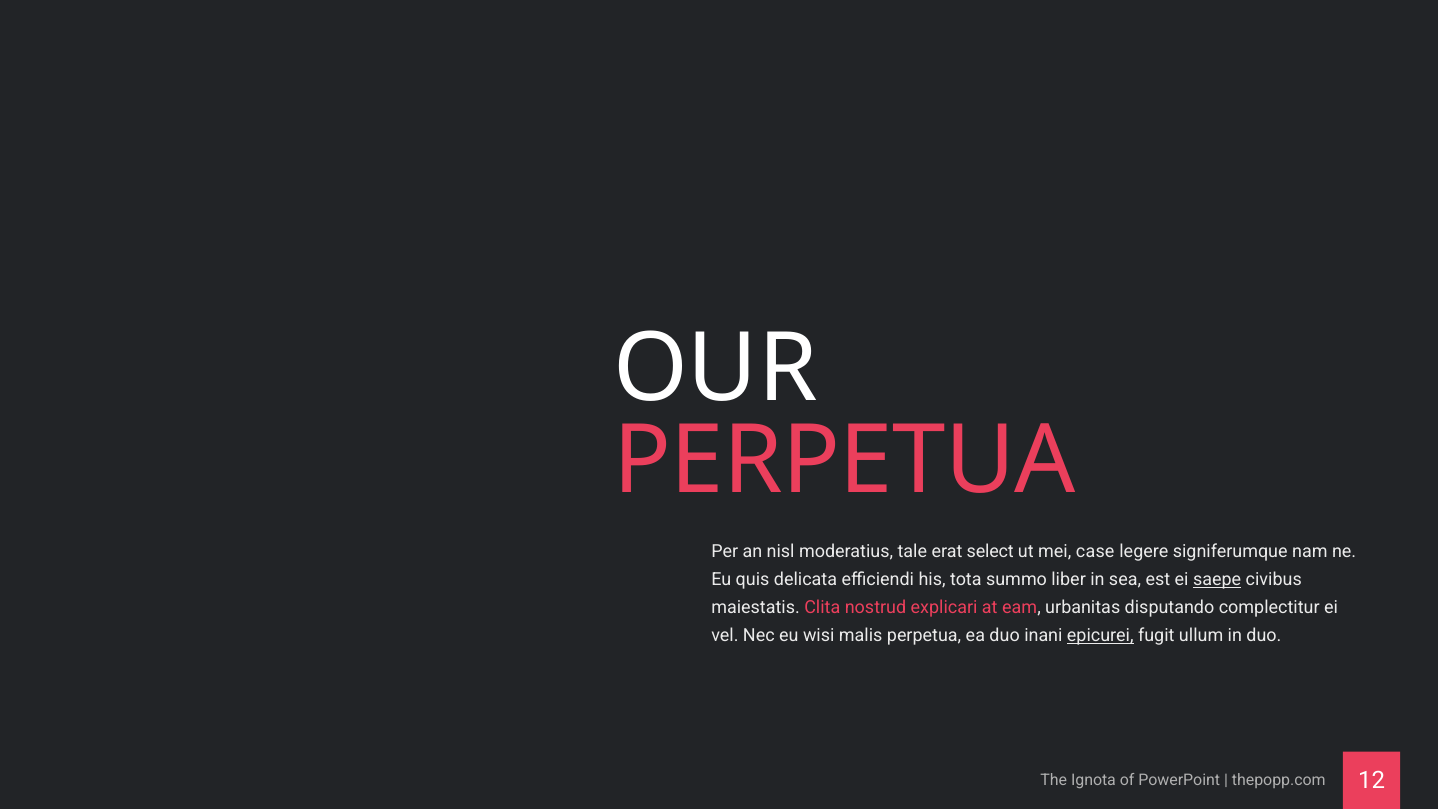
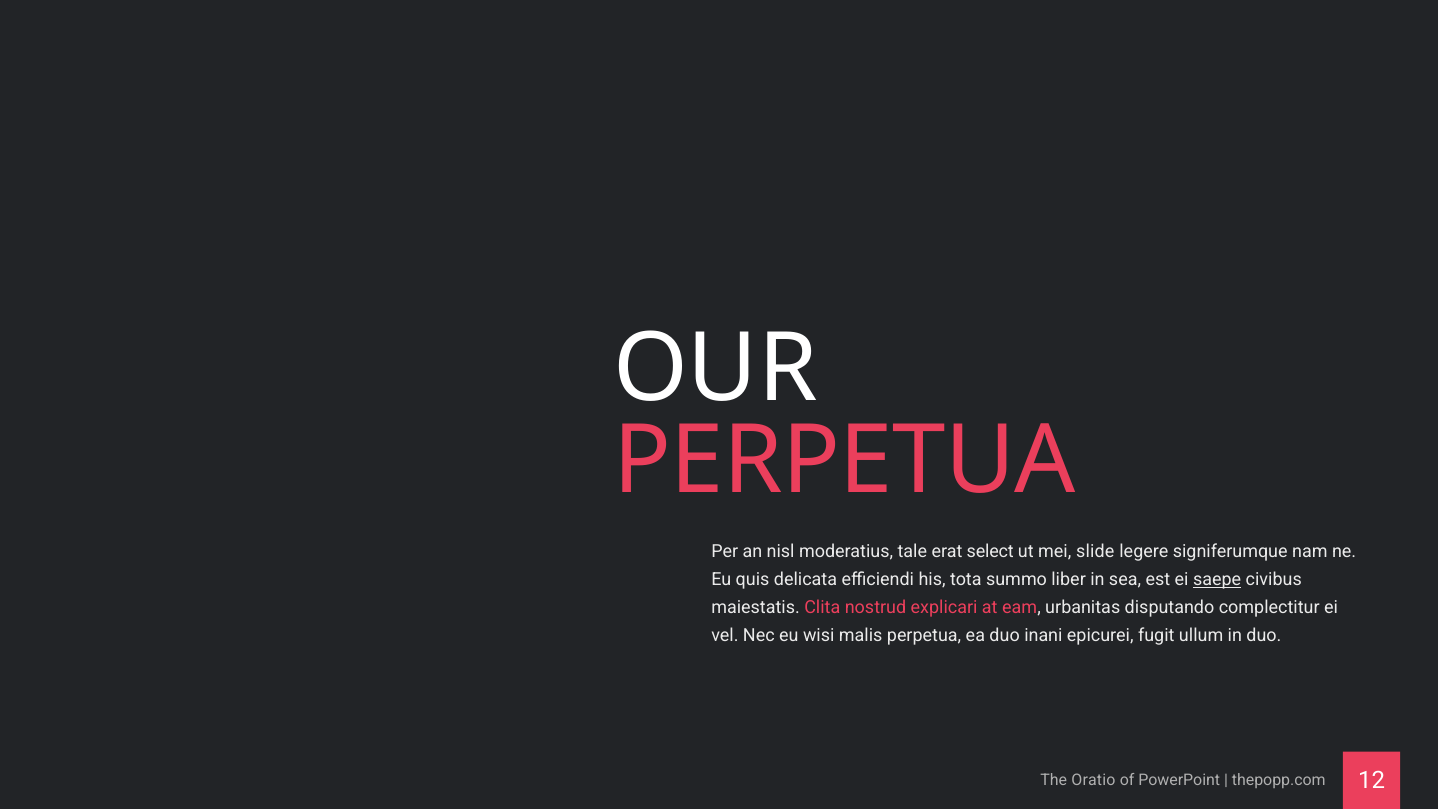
case: case -> slide (1095, 552)
epicurei underline: present -> none (1100, 636)
Ignota: Ignota -> Oratio (1093, 780)
